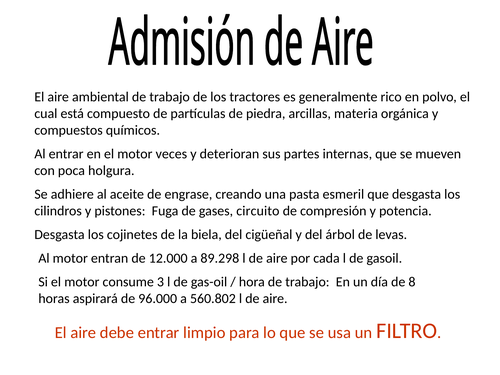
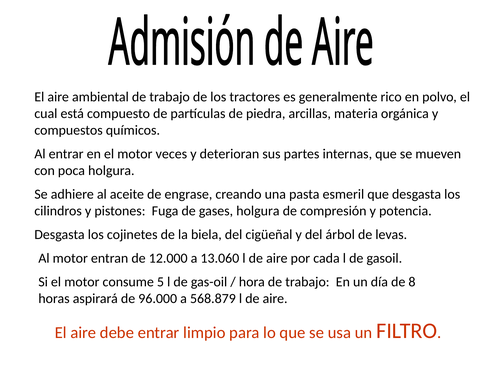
gases circuito: circuito -> holgura (258, 211)
89.298: 89.298 -> 13.060 (220, 258)
3: 3 -> 5 (160, 282)
560.802: 560.802 -> 568.879 (213, 299)
